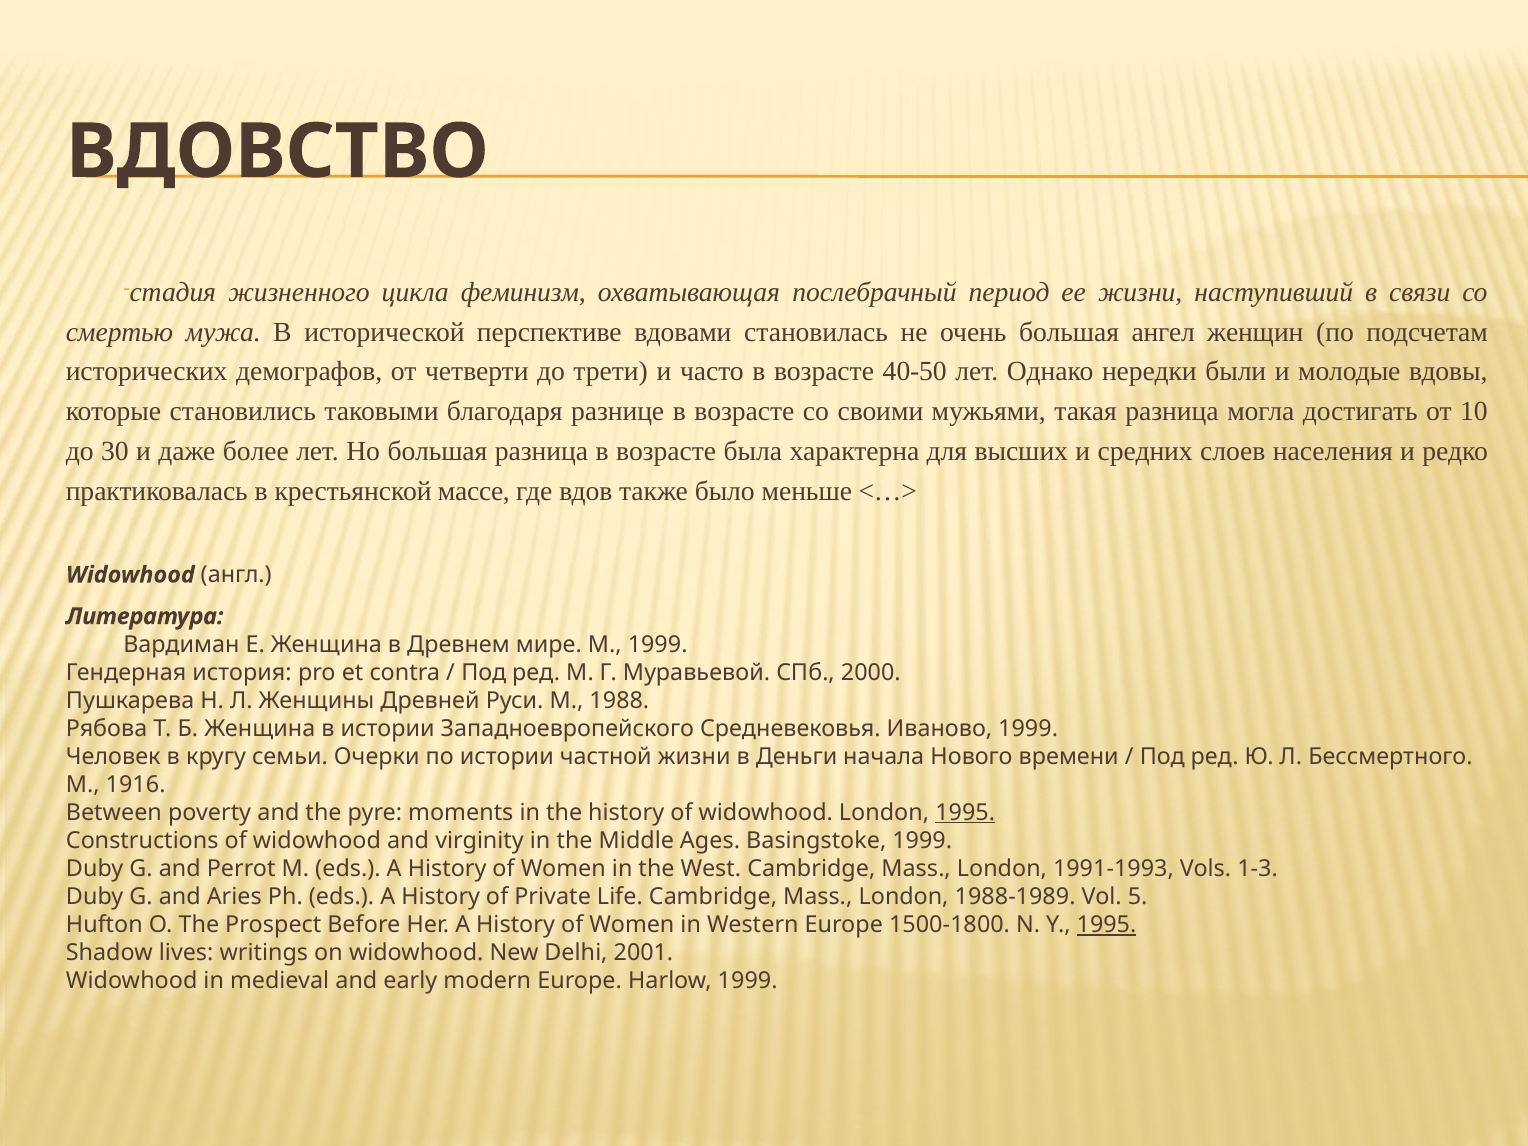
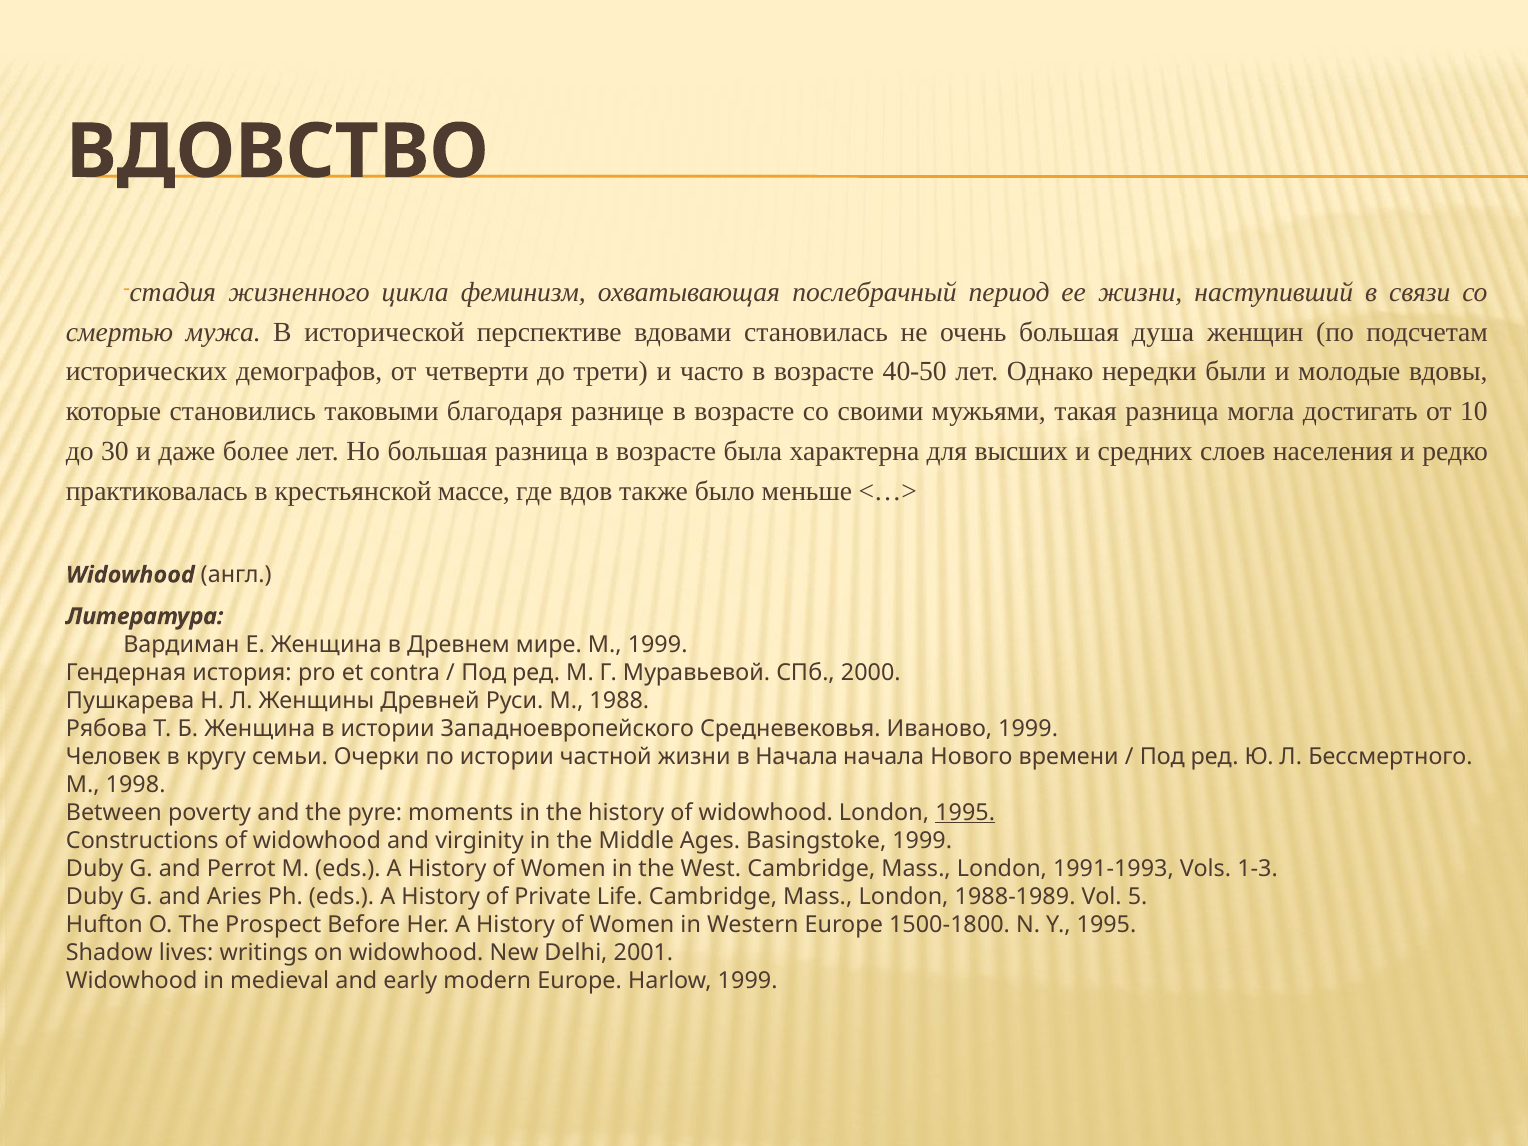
ангел: ангел -> душа (1163, 332)
в Деньги: Деньги -> Начала (797, 757)
1916: 1916 -> 1998 (136, 785)
1995 underline: present -> none (1107, 925)
